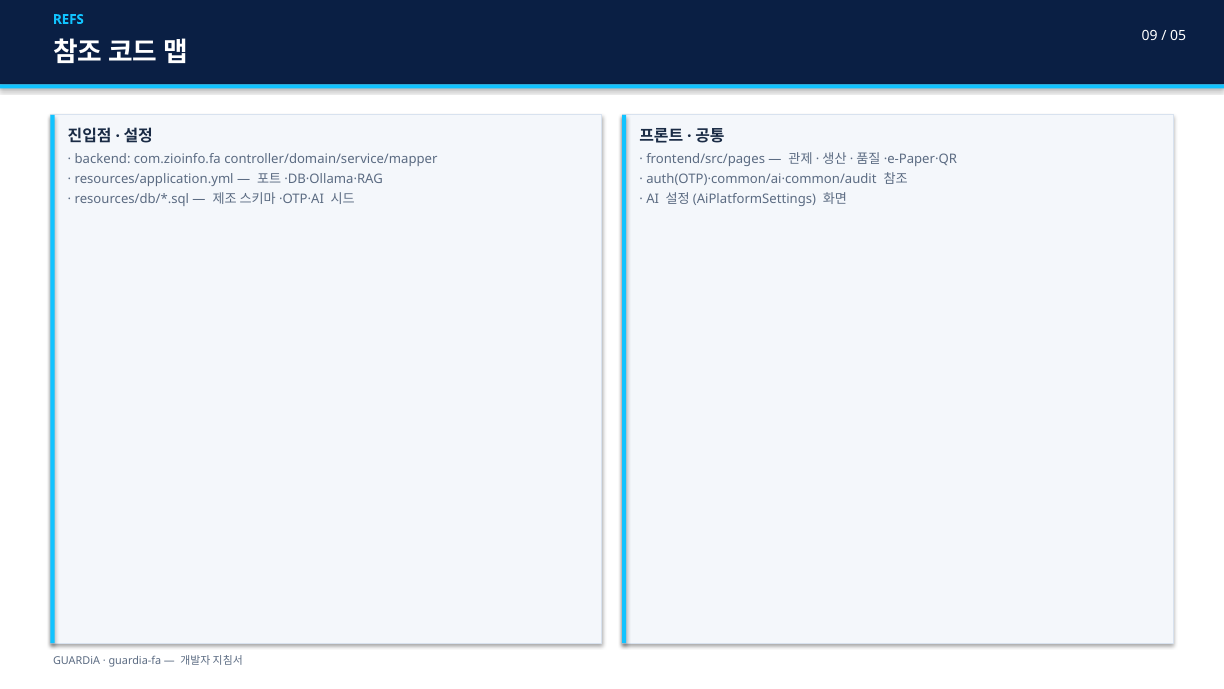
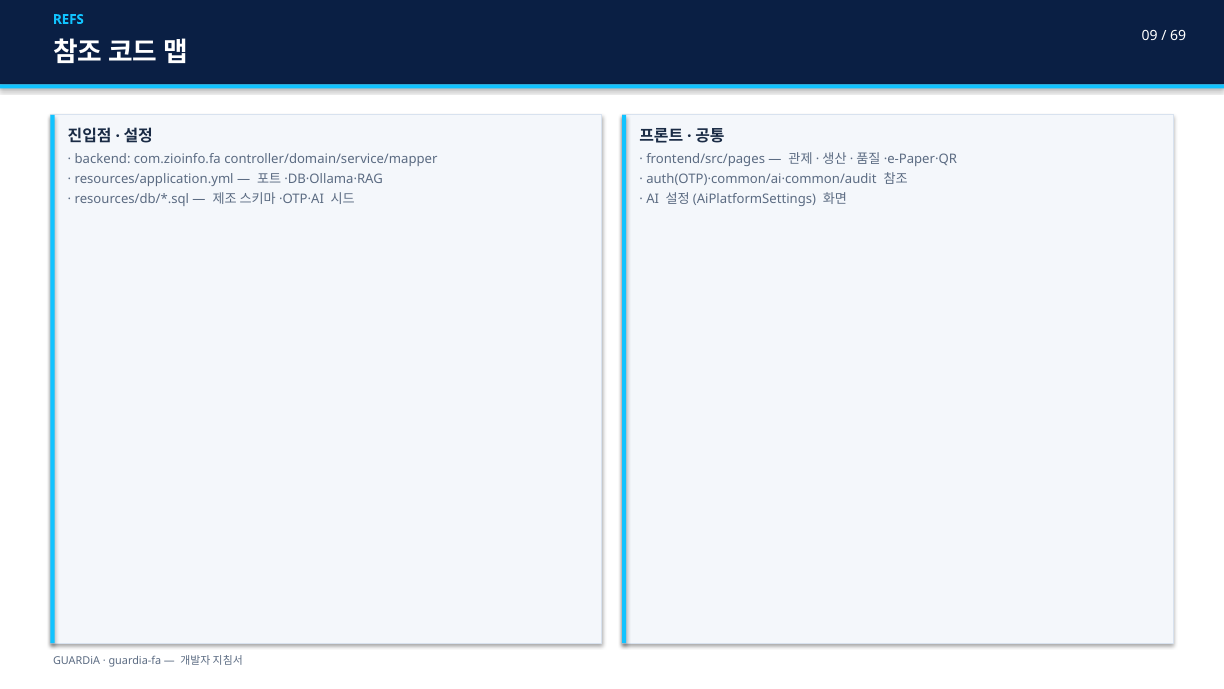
05: 05 -> 69 (1178, 36)
